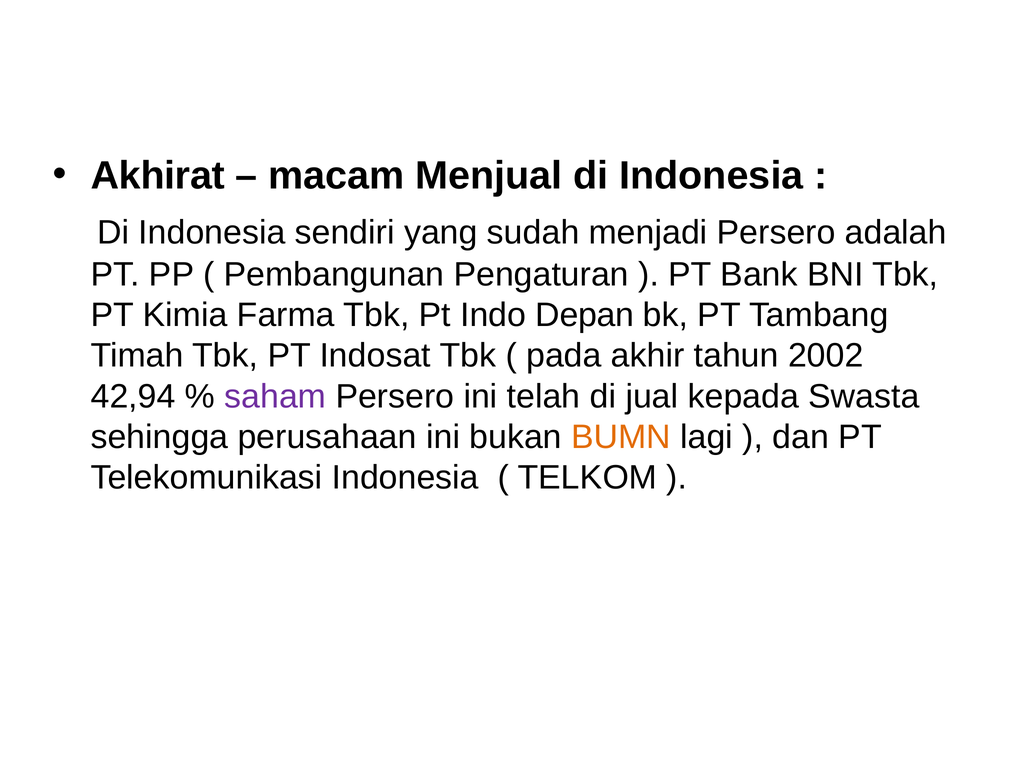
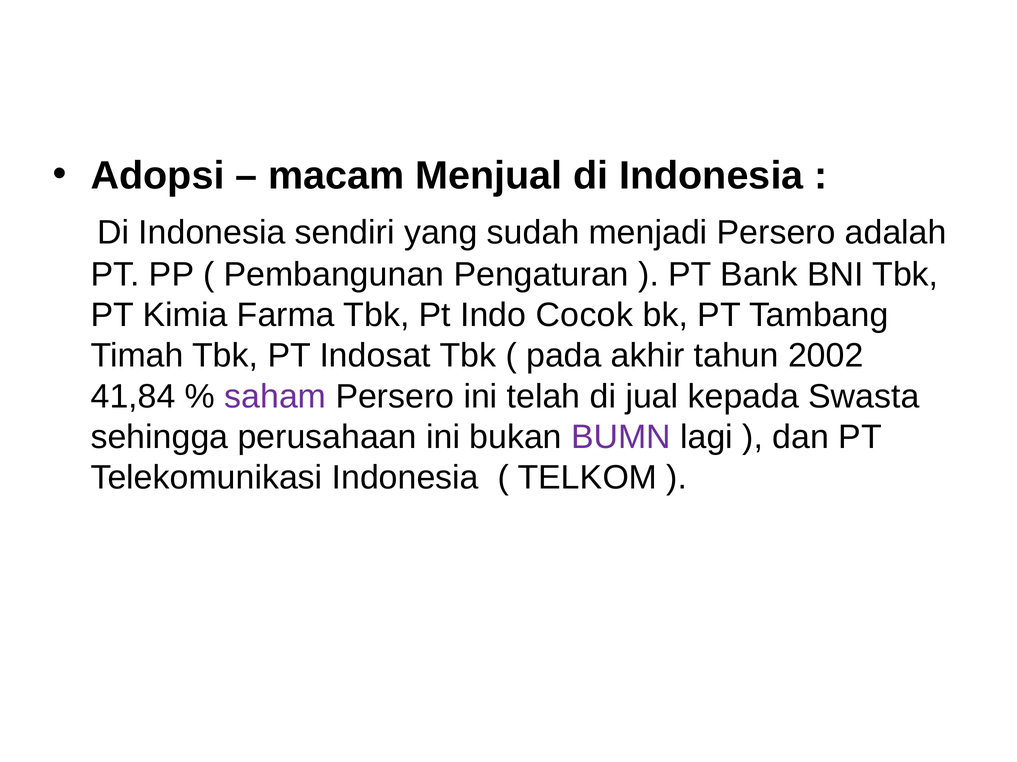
Akhirat: Akhirat -> Adopsi (158, 176)
Depan: Depan -> Cocok (584, 315)
42,94: 42,94 -> 41,84 (133, 397)
BUMN colour: orange -> purple (621, 437)
